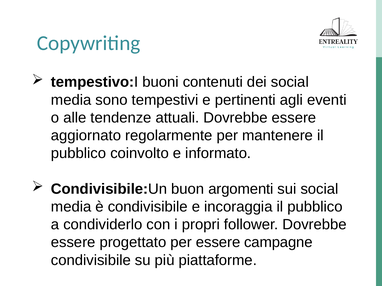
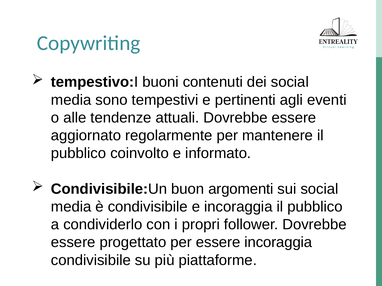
essere campagne: campagne -> incoraggia (278, 243)
